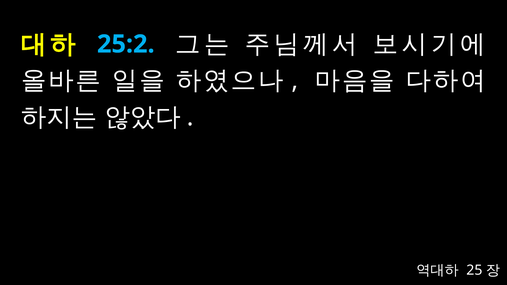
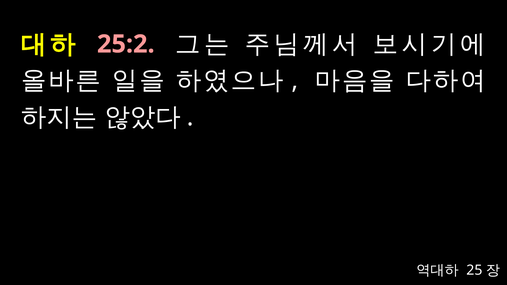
25:2 colour: light blue -> pink (126, 44)
